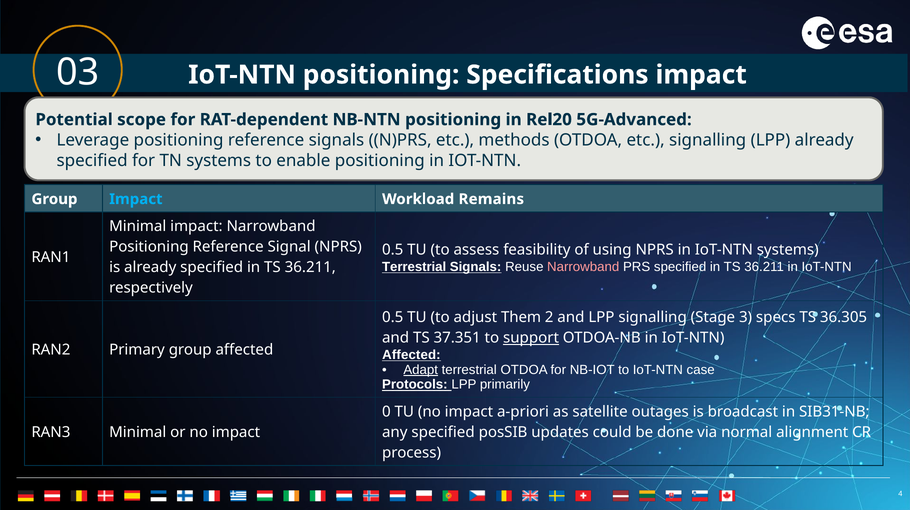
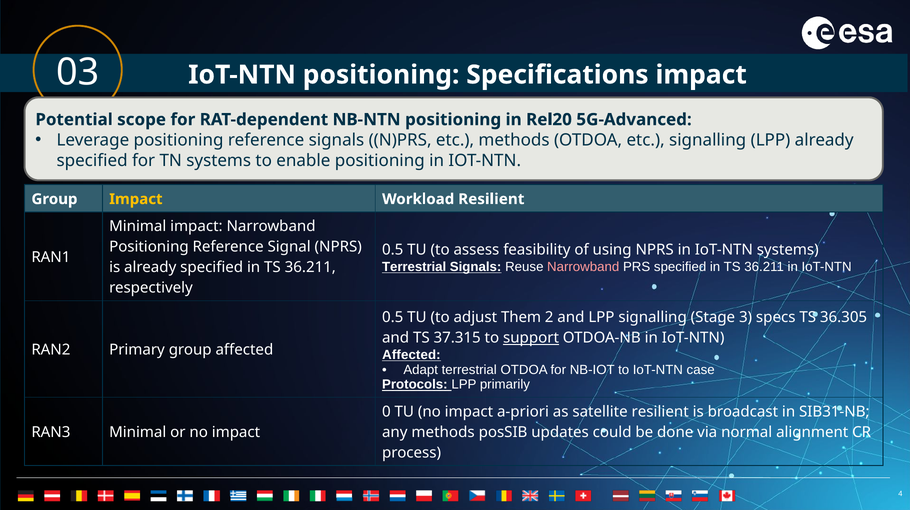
Impact colour: light blue -> yellow (136, 199)
Workload Remains: Remains -> Resilient (491, 199)
37.351: 37.351 -> 37.315 (457, 338)
Adapt underline: present -> none (421, 370)
satellite outages: outages -> resilient (660, 412)
any specified: specified -> methods (443, 433)
